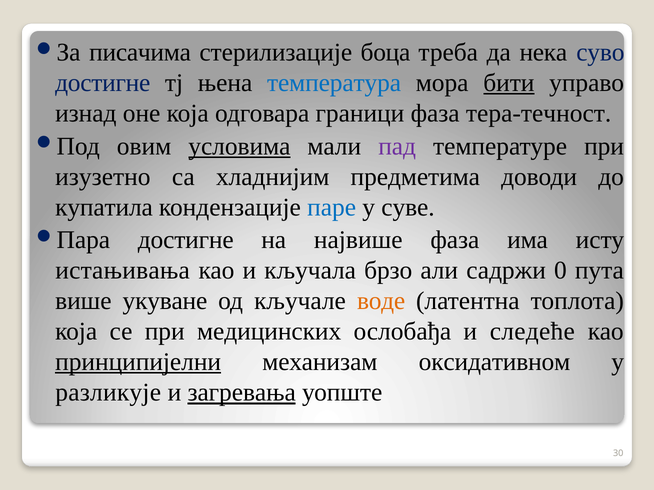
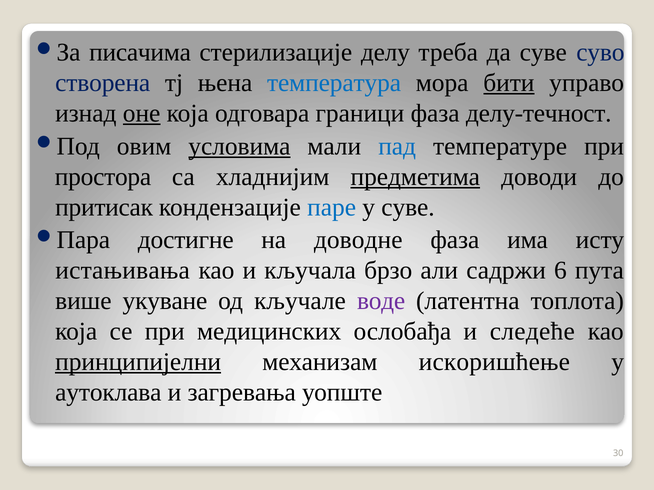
боца: боца -> делу (385, 53)
да нека: нека -> суве (543, 53)
достигне: достигне -> створена (103, 83)
оне underline: none -> present (142, 114)
тера-течност: тера-течност -> делу-течност (539, 114)
пад colour: purple -> blue (397, 146)
изузетно: изузетно -> простора (103, 177)
предметима underline: none -> present (415, 177)
купатила: купатила -> притисак (104, 207)
највише: највише -> доводне (358, 240)
0: 0 -> 6 (560, 271)
воде colour: orange -> purple (381, 301)
оксидативном: оксидативном -> искоришћење (494, 362)
разликује: разликује -> аутоклава (108, 393)
загревања underline: present -> none (242, 393)
